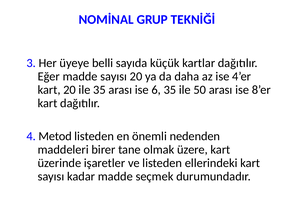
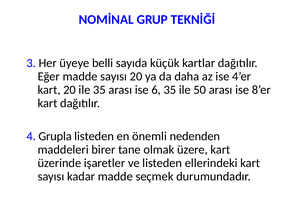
Metod: Metod -> Grupla (55, 136)
